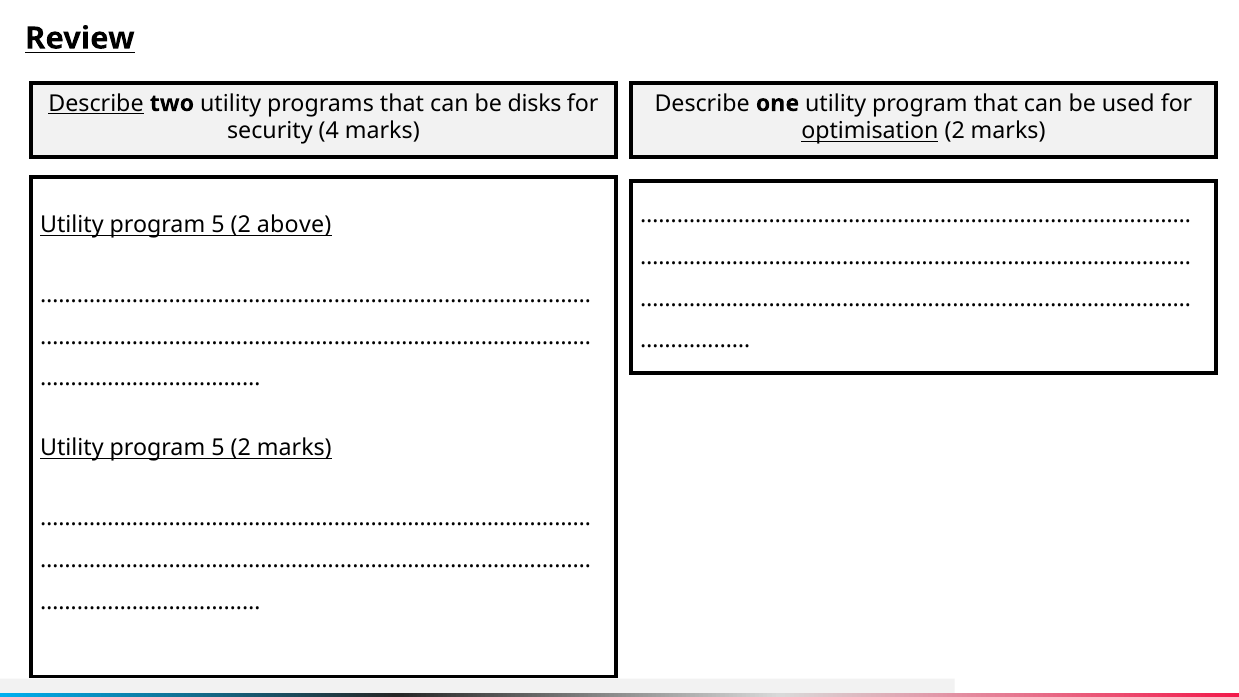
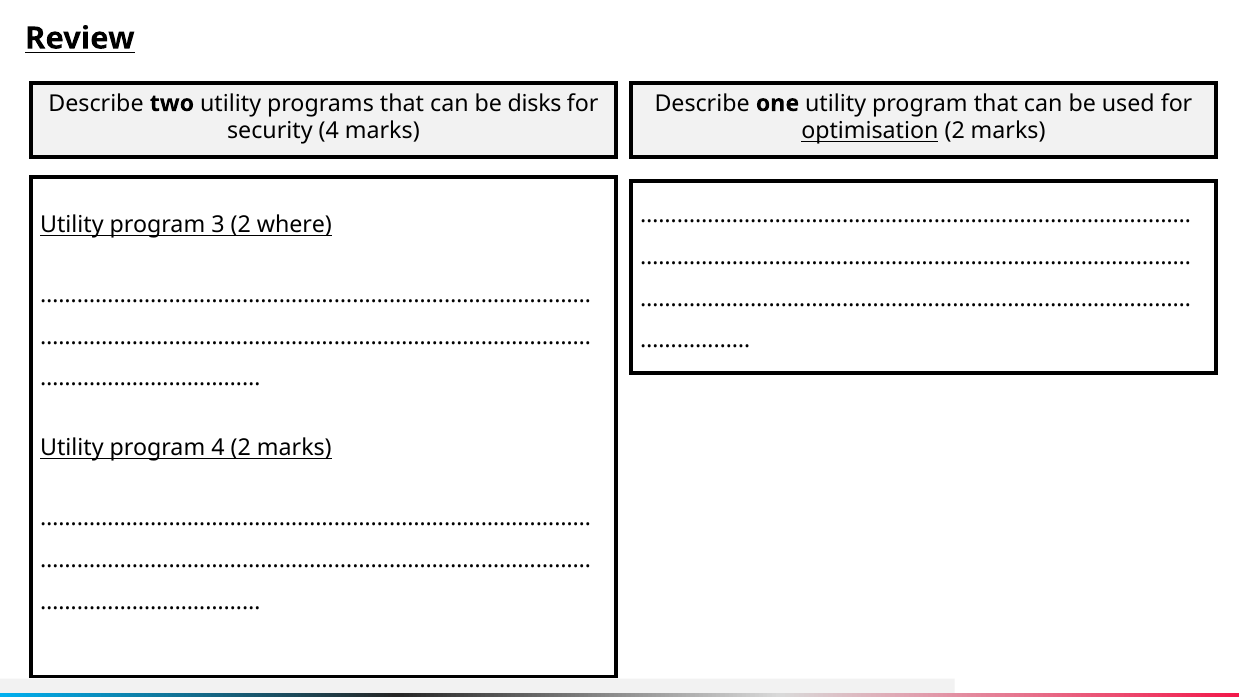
Describe underline: present -> none (96, 103)
5: 5 -> 3 (218, 225)
above: above -> where (294, 225)
5: 5 -> 4 (218, 448)
